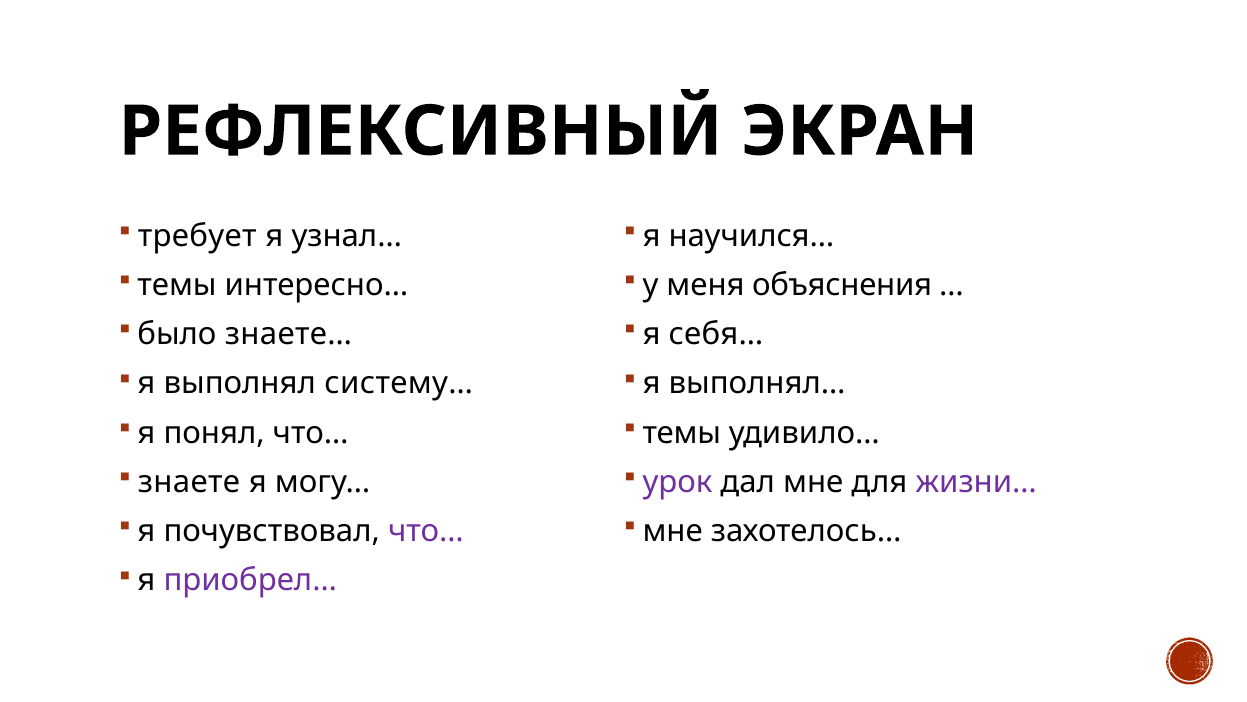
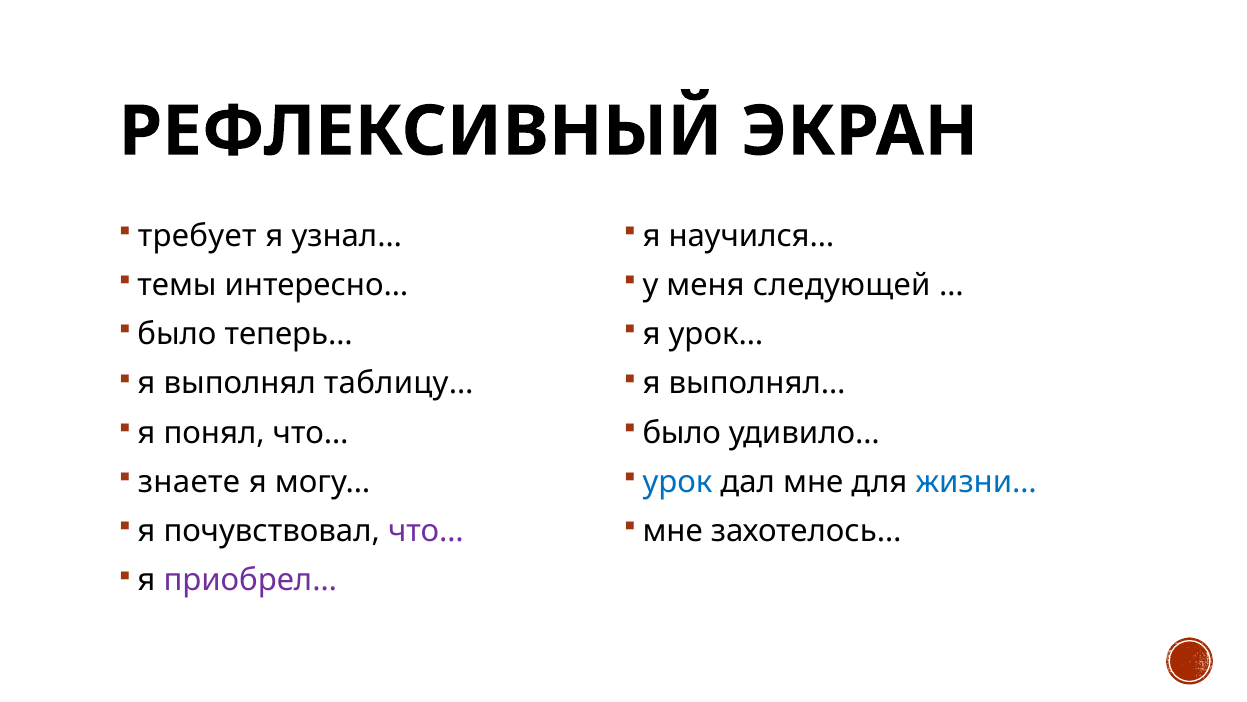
объяснения: объяснения -> следующей (842, 285)
знаете…: знаете… -> теперь… (289, 334)
себя…: себя… -> урок… (716, 334)
систему…: систему… -> таблицу… (399, 383)
темы: темы -> было (682, 432)
урок colour: purple -> blue (677, 482)
жизни… colour: purple -> blue (976, 482)
